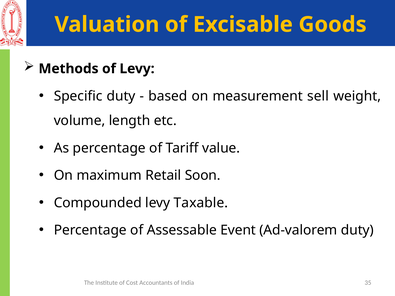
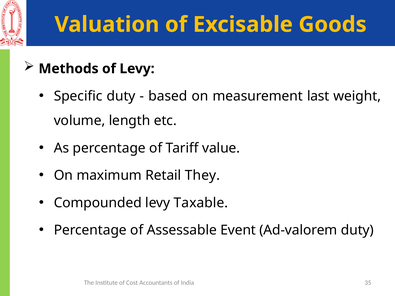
sell: sell -> last (318, 96)
Soon: Soon -> They (202, 176)
